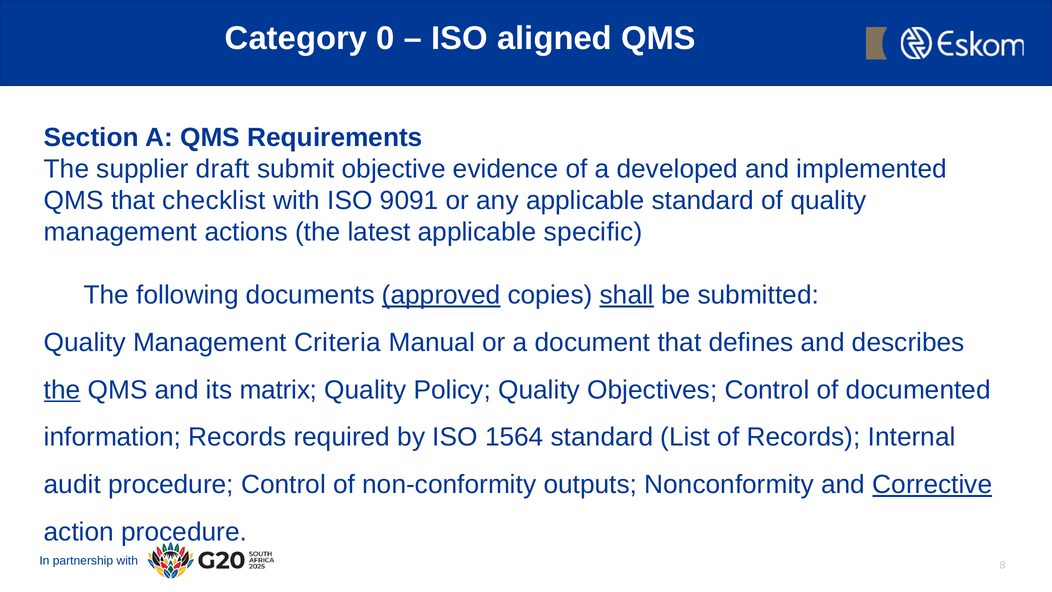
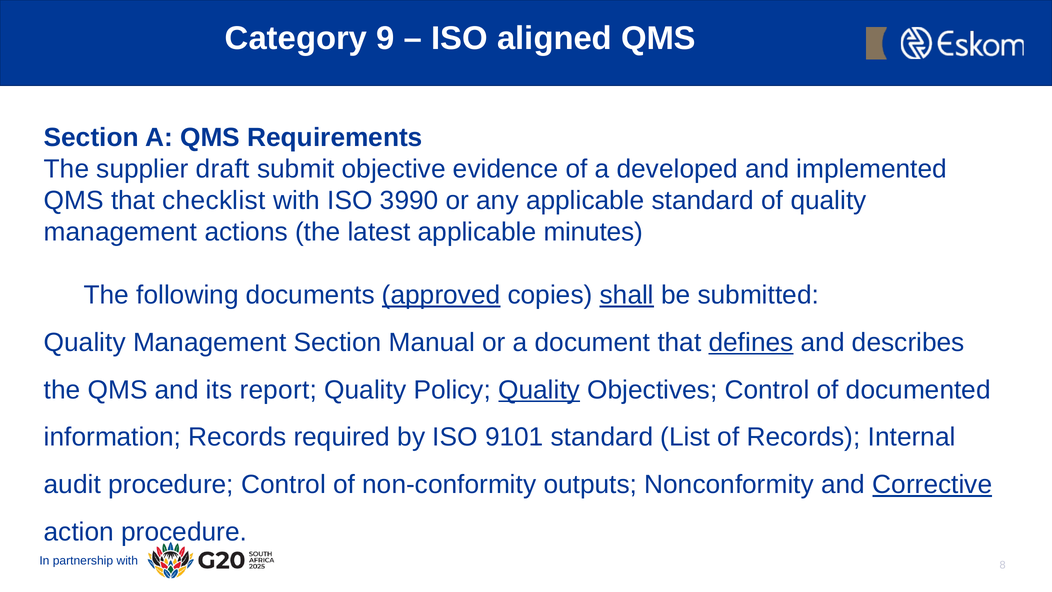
0: 0 -> 9 (385, 38)
9091: 9091 -> 3990 (409, 200)
specific: specific -> minutes (593, 232)
Management Criteria: Criteria -> Section (338, 342)
defines underline: none -> present (751, 342)
the underline: present -> none (62, 390)
matrix: matrix -> report (278, 390)
Quality underline: none -> present (539, 390)
1564: 1564 -> 9101 (514, 437)
